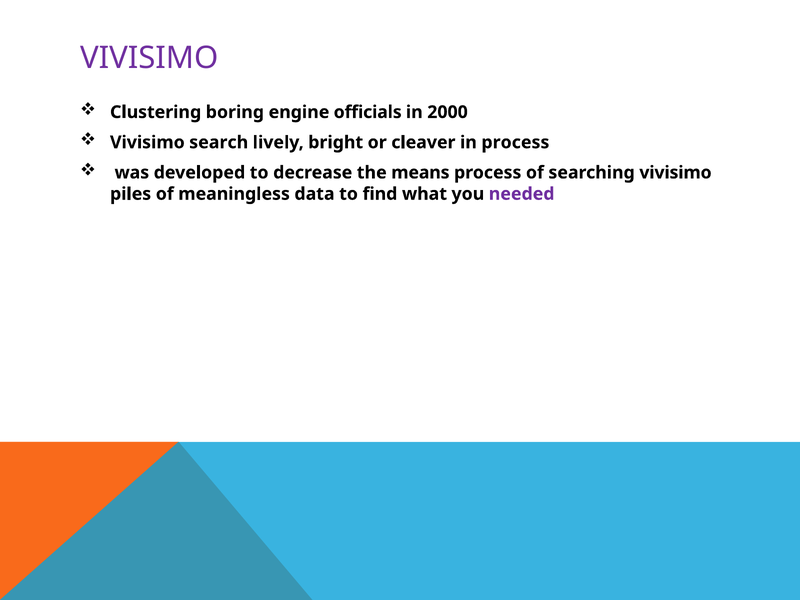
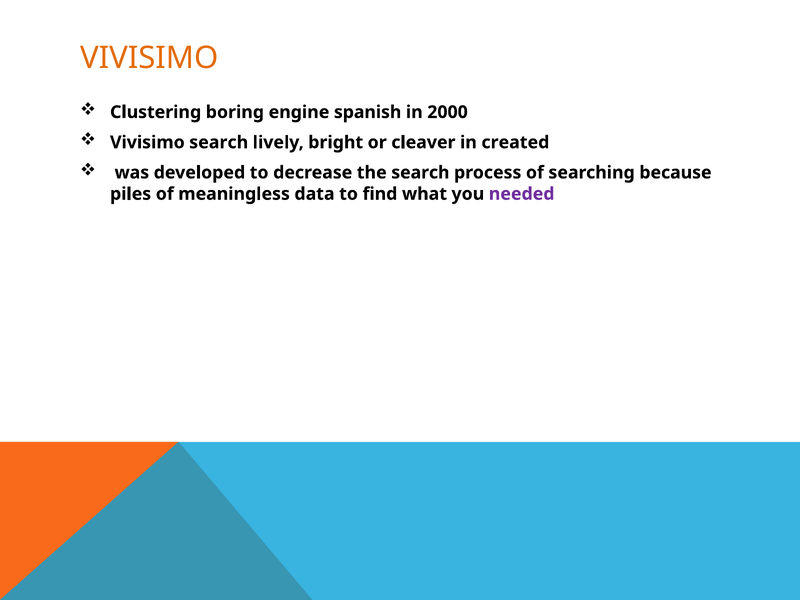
VIVISIMO colour: purple -> orange (149, 58)
officials: officials -> spanish (368, 112)
in process: process -> created (515, 142)
the means: means -> search (420, 173)
searching vivisimo: vivisimo -> because (675, 173)
